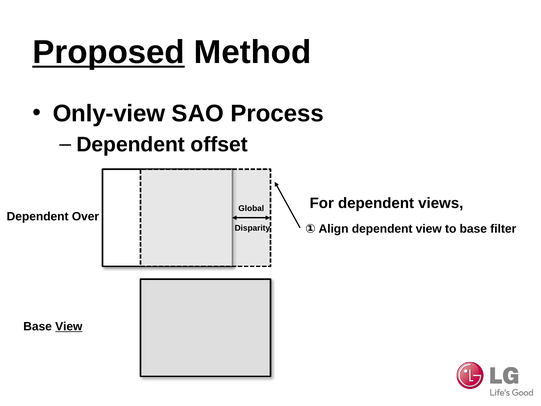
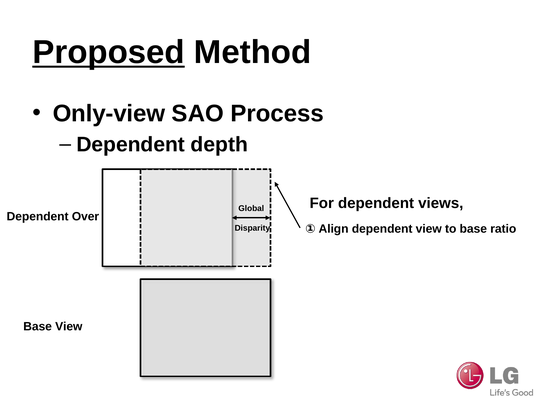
offset: offset -> depth (219, 145)
filter: filter -> ratio (503, 229)
View underline: present -> none (69, 326)
